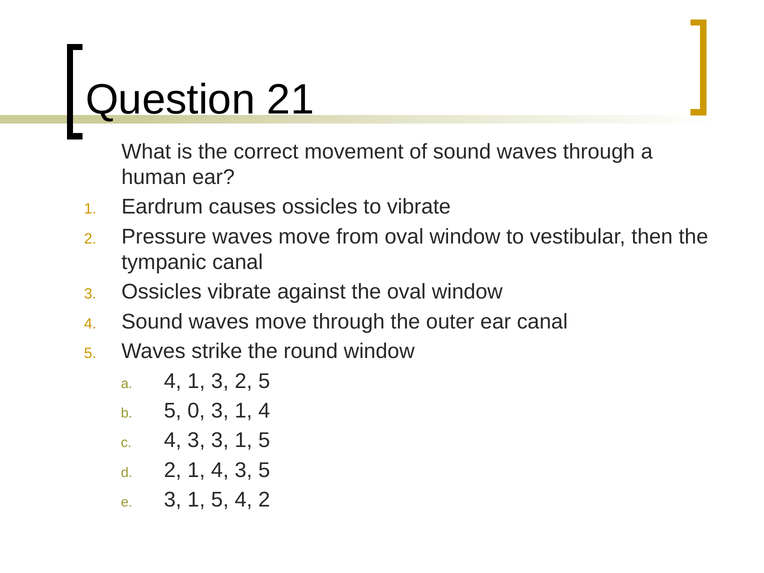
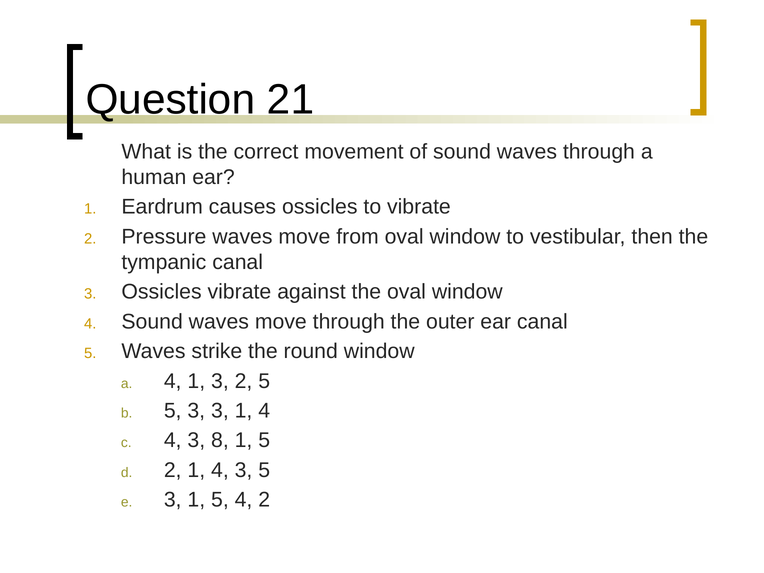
5 0: 0 -> 3 (196, 411)
3 3: 3 -> 8 (220, 440)
